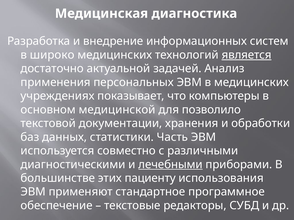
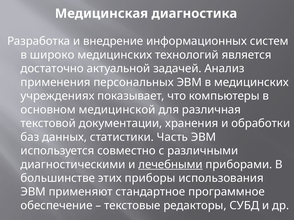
является underline: present -> none (247, 55)
позволило: позволило -> различная (211, 110)
пациенту: пациенту -> приборы (150, 179)
